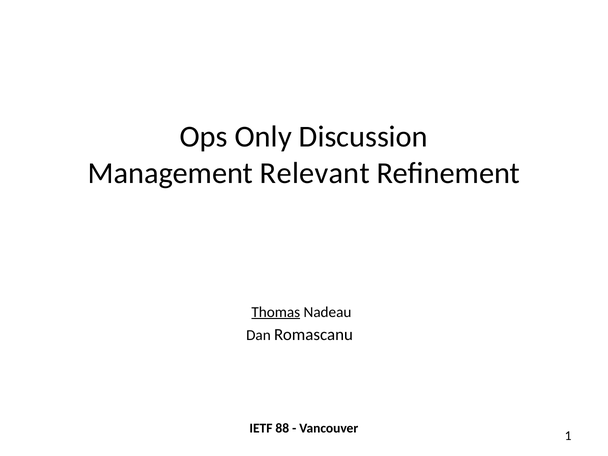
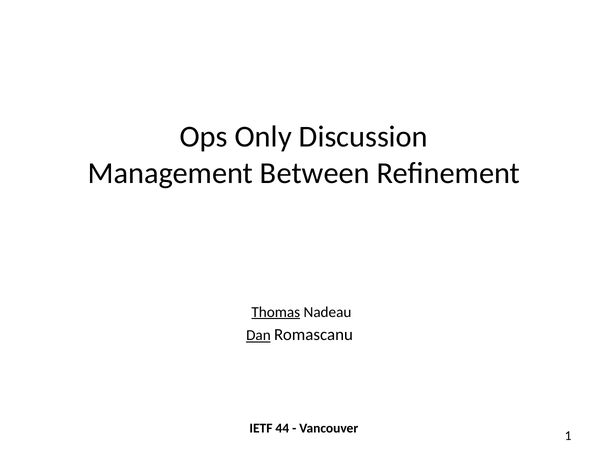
Relevant: Relevant -> Between (315, 173)
Dan underline: none -> present (258, 335)
88: 88 -> 44 (282, 429)
